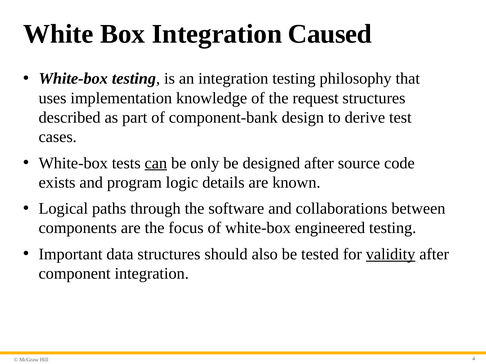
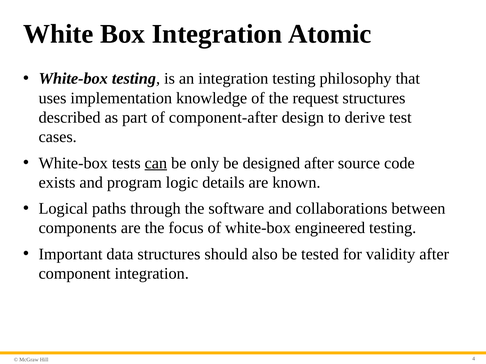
Caused: Caused -> Atomic (330, 34)
component-bank: component-bank -> component-after (223, 118)
validity underline: present -> none (391, 254)
